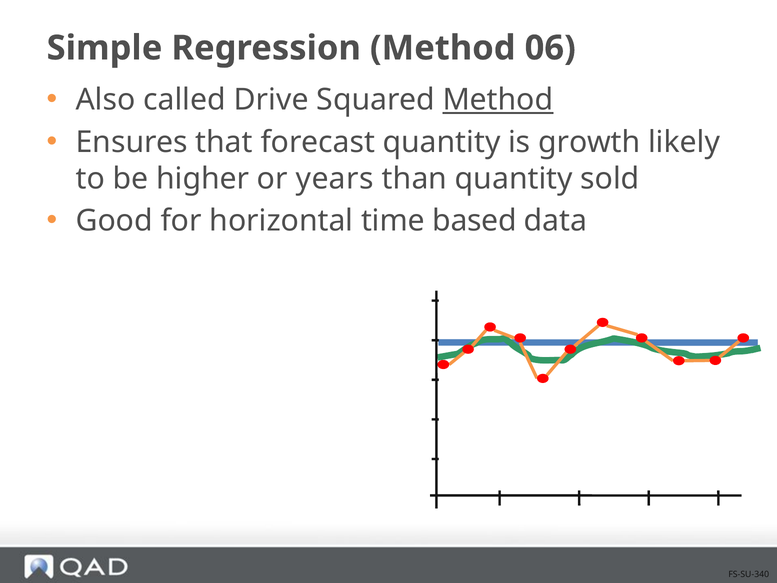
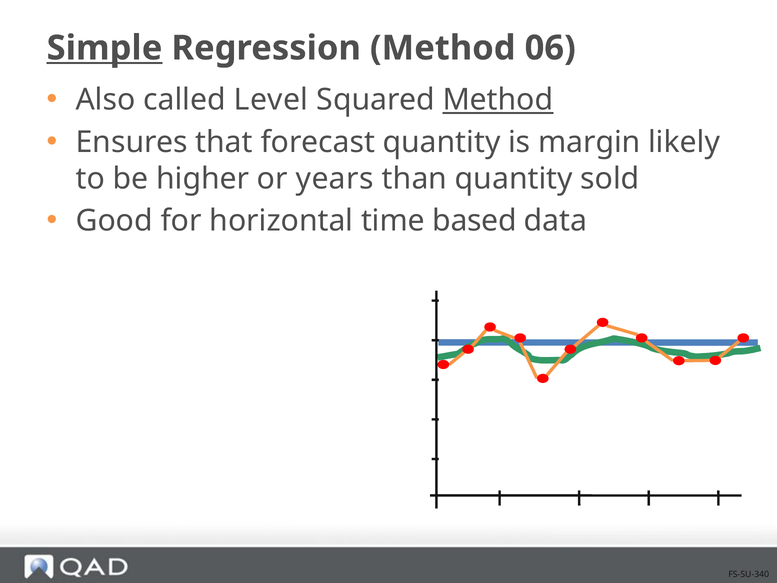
Simple underline: none -> present (105, 48)
Drive: Drive -> Level (271, 100)
growth: growth -> margin (589, 142)
